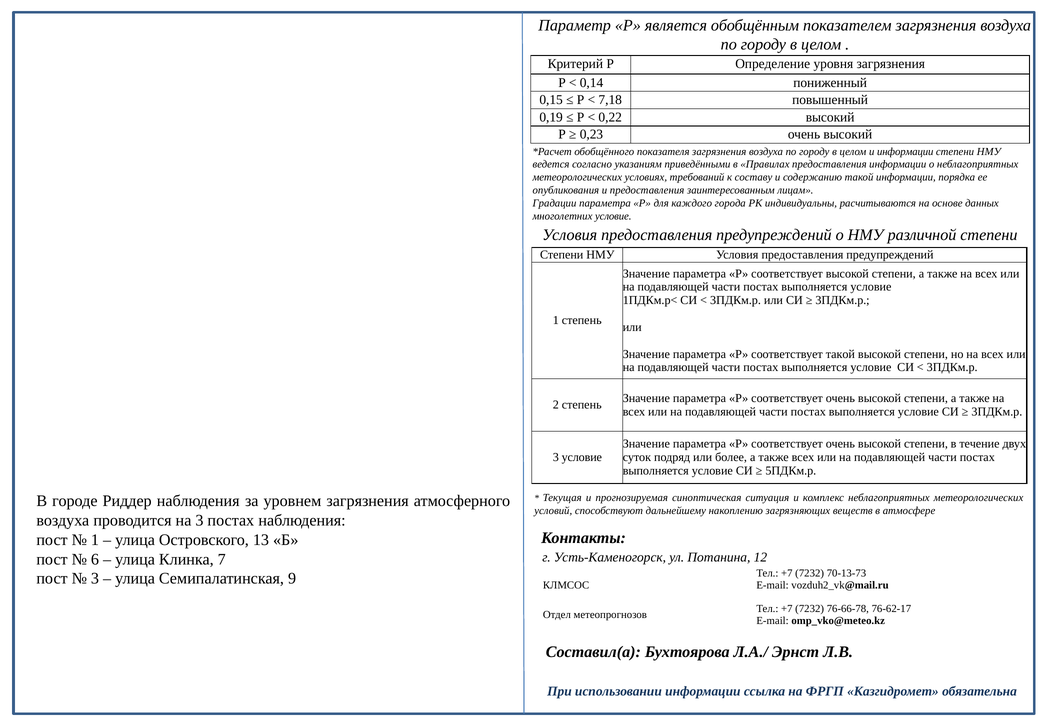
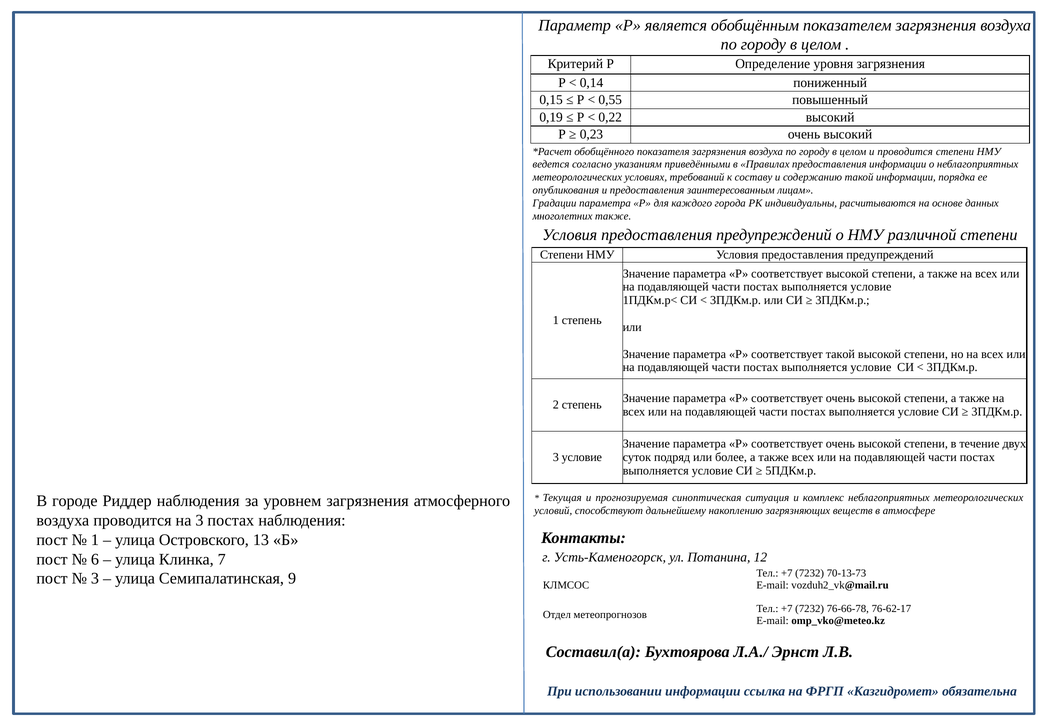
7,18: 7,18 -> 0,55 (610, 100)
и информации: информации -> проводится (905, 151)
многолетних условие: условие -> также (613, 216)
